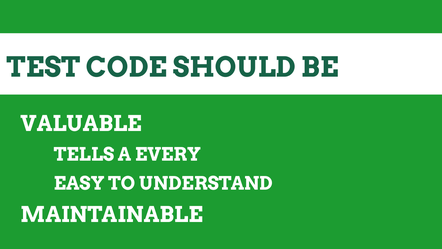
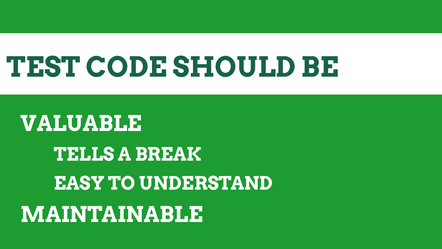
EVERY: EVERY -> BREAK (168, 154)
